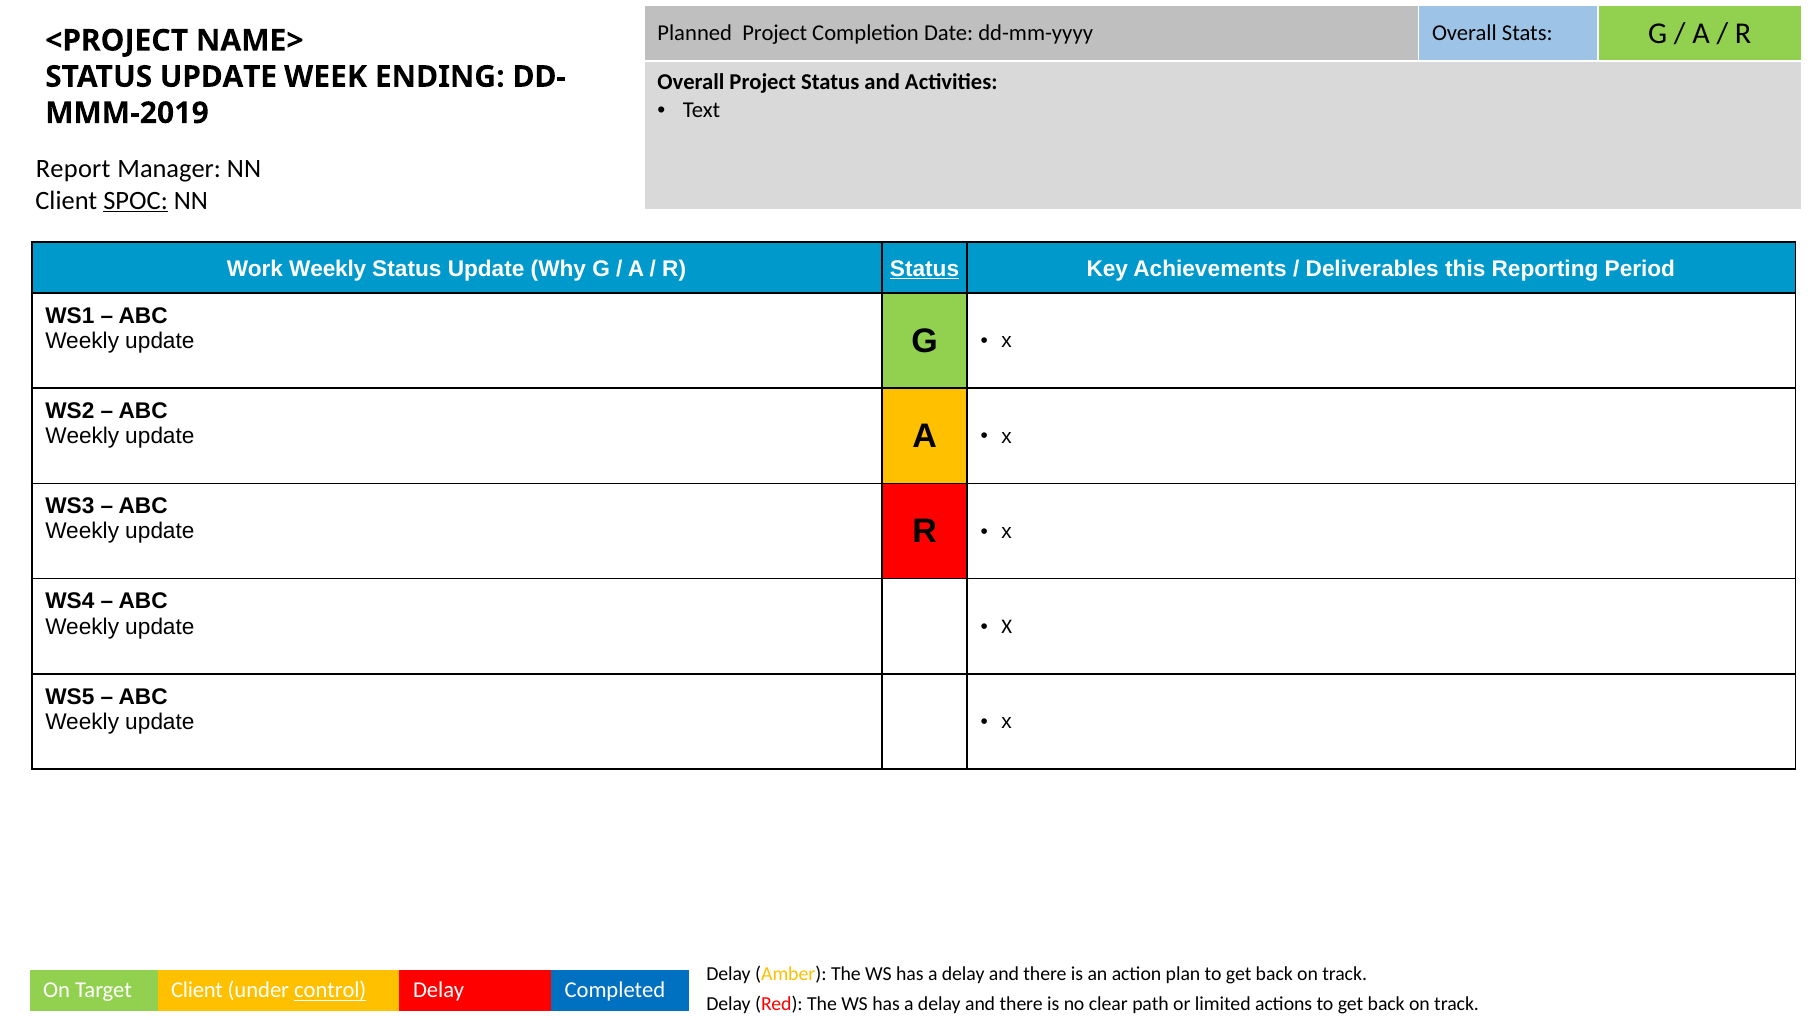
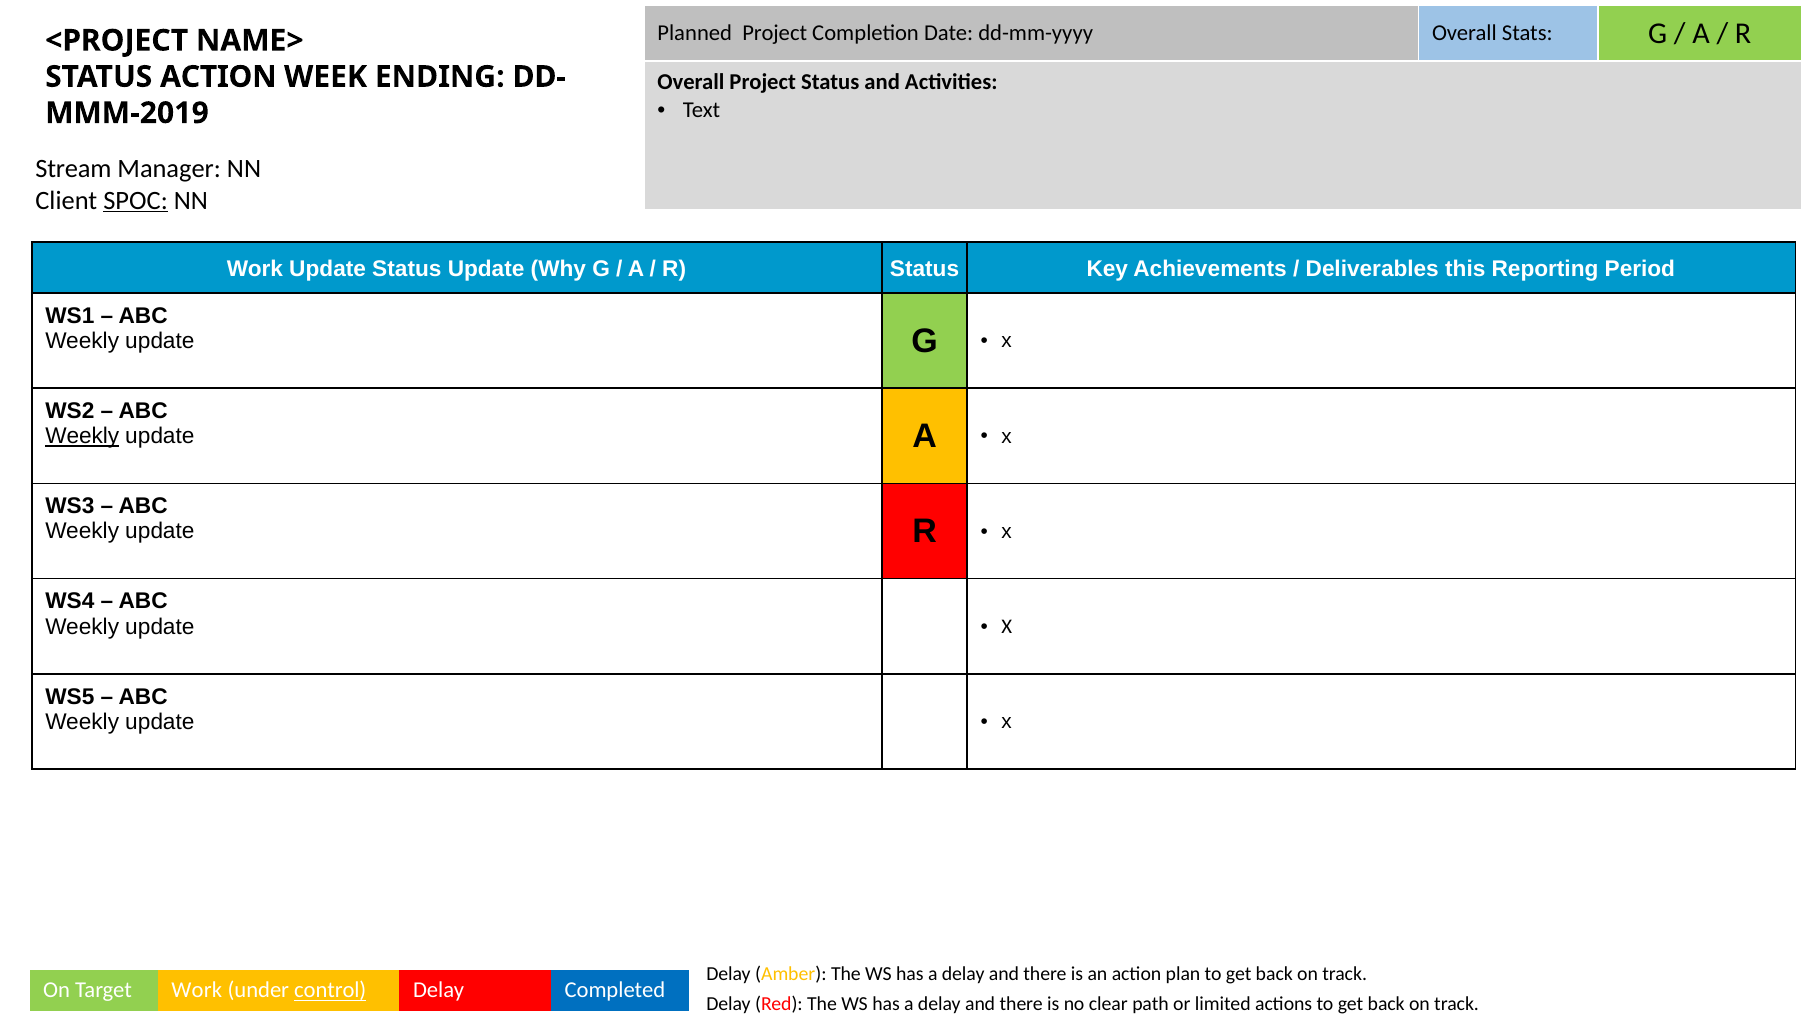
UPDATE: UPDATE -> ACTION (218, 77)
Report: Report -> Stream (73, 169)
Work Weekly: Weekly -> Update (328, 269)
Status underline: present -> none (925, 269)
Weekly underline: none -> present (82, 436)
Target Client: Client -> Work (197, 990)
